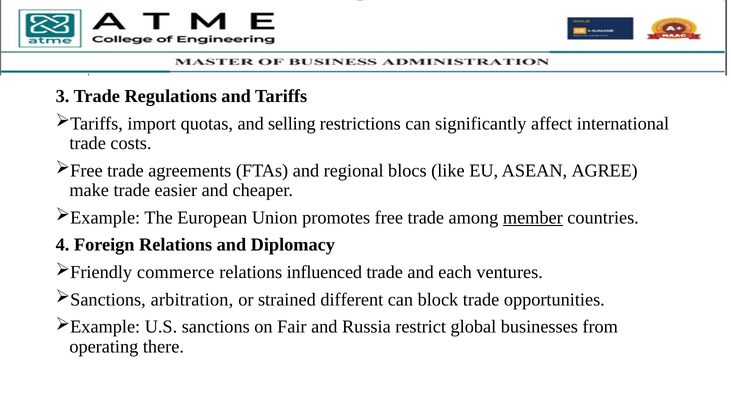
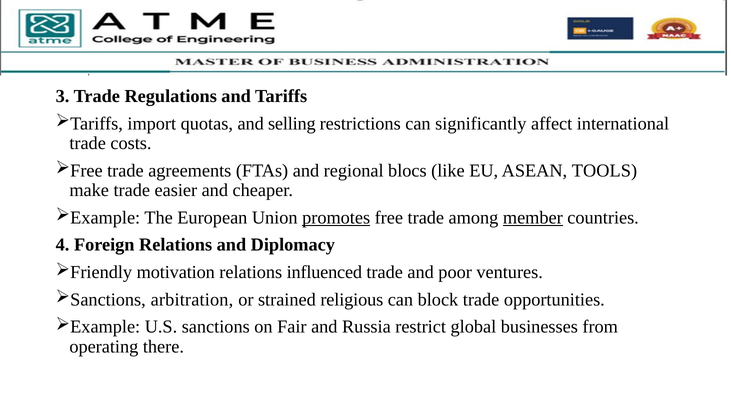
AGREE: AGREE -> TOOLS (604, 171)
promotes underline: none -> present (336, 218)
commerce: commerce -> motivation (176, 272)
each: each -> poor (455, 272)
different: different -> religious (352, 300)
